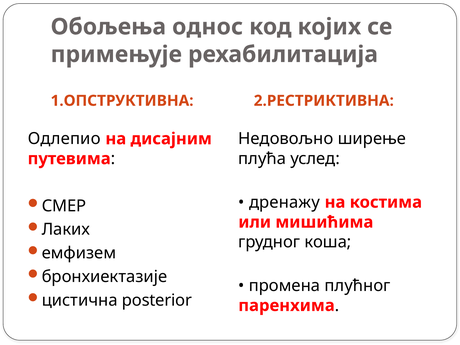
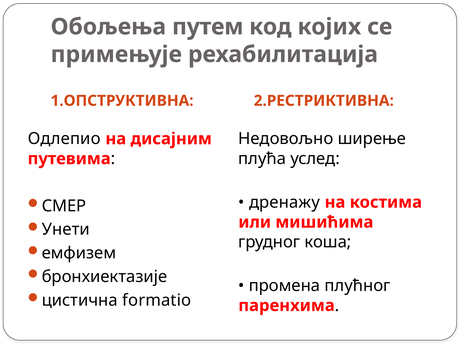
однос: однос -> путем (208, 27)
Лаких: Лаких -> Унети (66, 230)
posterior: posterior -> formatio (157, 300)
